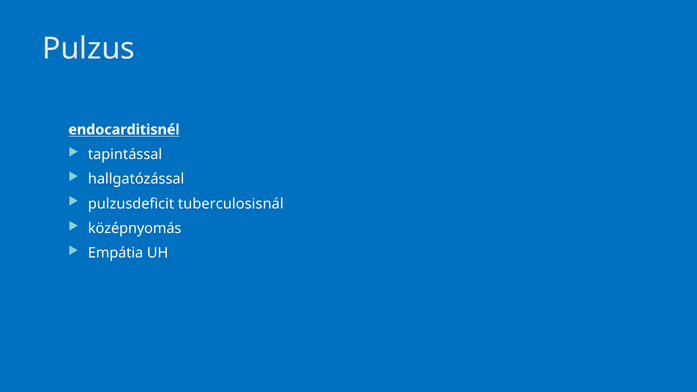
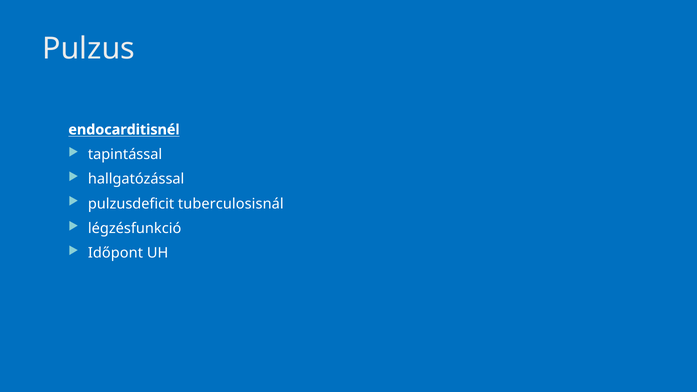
középnyomás: középnyomás -> légzésfunkció (135, 229)
Empátia: Empátia -> Időpont (115, 253)
